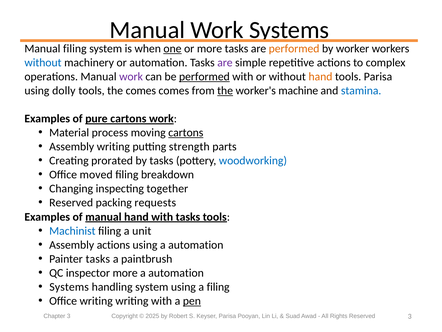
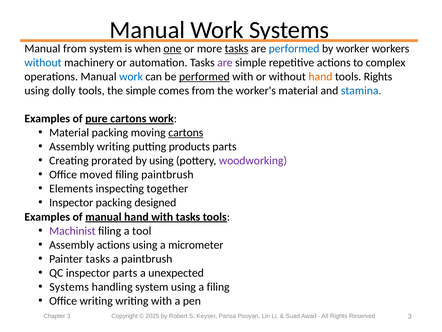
Manual filing: filing -> from (75, 49)
tasks underline: none -> present (237, 49)
performed colour: orange -> blue (294, 49)
work colour: purple -> blue (131, 77)
tools Parisa: Parisa -> Rights (378, 77)
the comes: comes -> simple (141, 91)
the underline: present -> none (225, 91)
worker's machine: machine -> material (298, 91)
Material process: process -> packing (110, 133)
strength: strength -> products (189, 147)
by tasks: tasks -> using (161, 161)
woodworking colour: blue -> purple (253, 161)
filing breakdown: breakdown -> paintbrush (167, 175)
Changing: Changing -> Elements (71, 189)
Reserved: Reserved -> Inspector (71, 203)
requests: requests -> designed (155, 203)
Machinist colour: blue -> purple (72, 230)
unit: unit -> tool (142, 230)
using a automation: automation -> micrometer (196, 244)
inspector more: more -> parts (125, 272)
automation: automation -> unexpected (176, 272)
pen underline: present -> none (192, 300)
